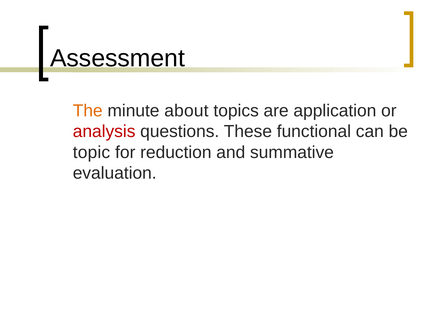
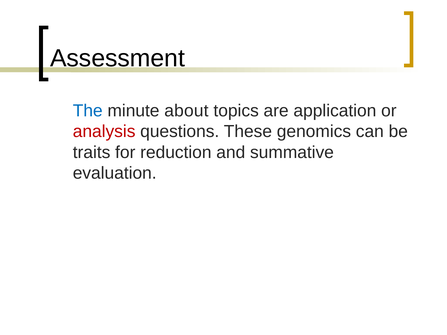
The colour: orange -> blue (88, 111)
functional: functional -> genomics (314, 132)
topic: topic -> traits (92, 152)
